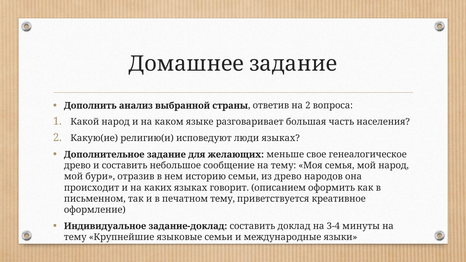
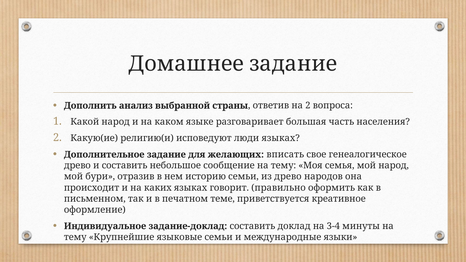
меньше: меньше -> вписать (285, 155)
описанием: описанием -> правильно (278, 188)
печатном тему: тему -> теме (223, 199)
